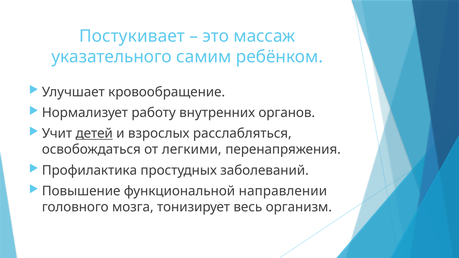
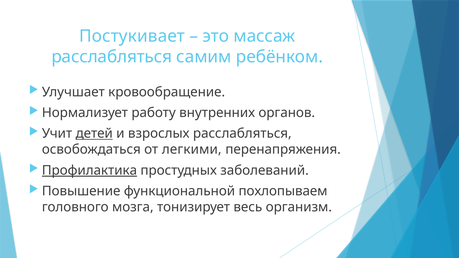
указательного: указательного -> расслабляться (112, 57)
Профилактика underline: none -> present (89, 170)
направлении: направлении -> похлопываем (283, 191)
